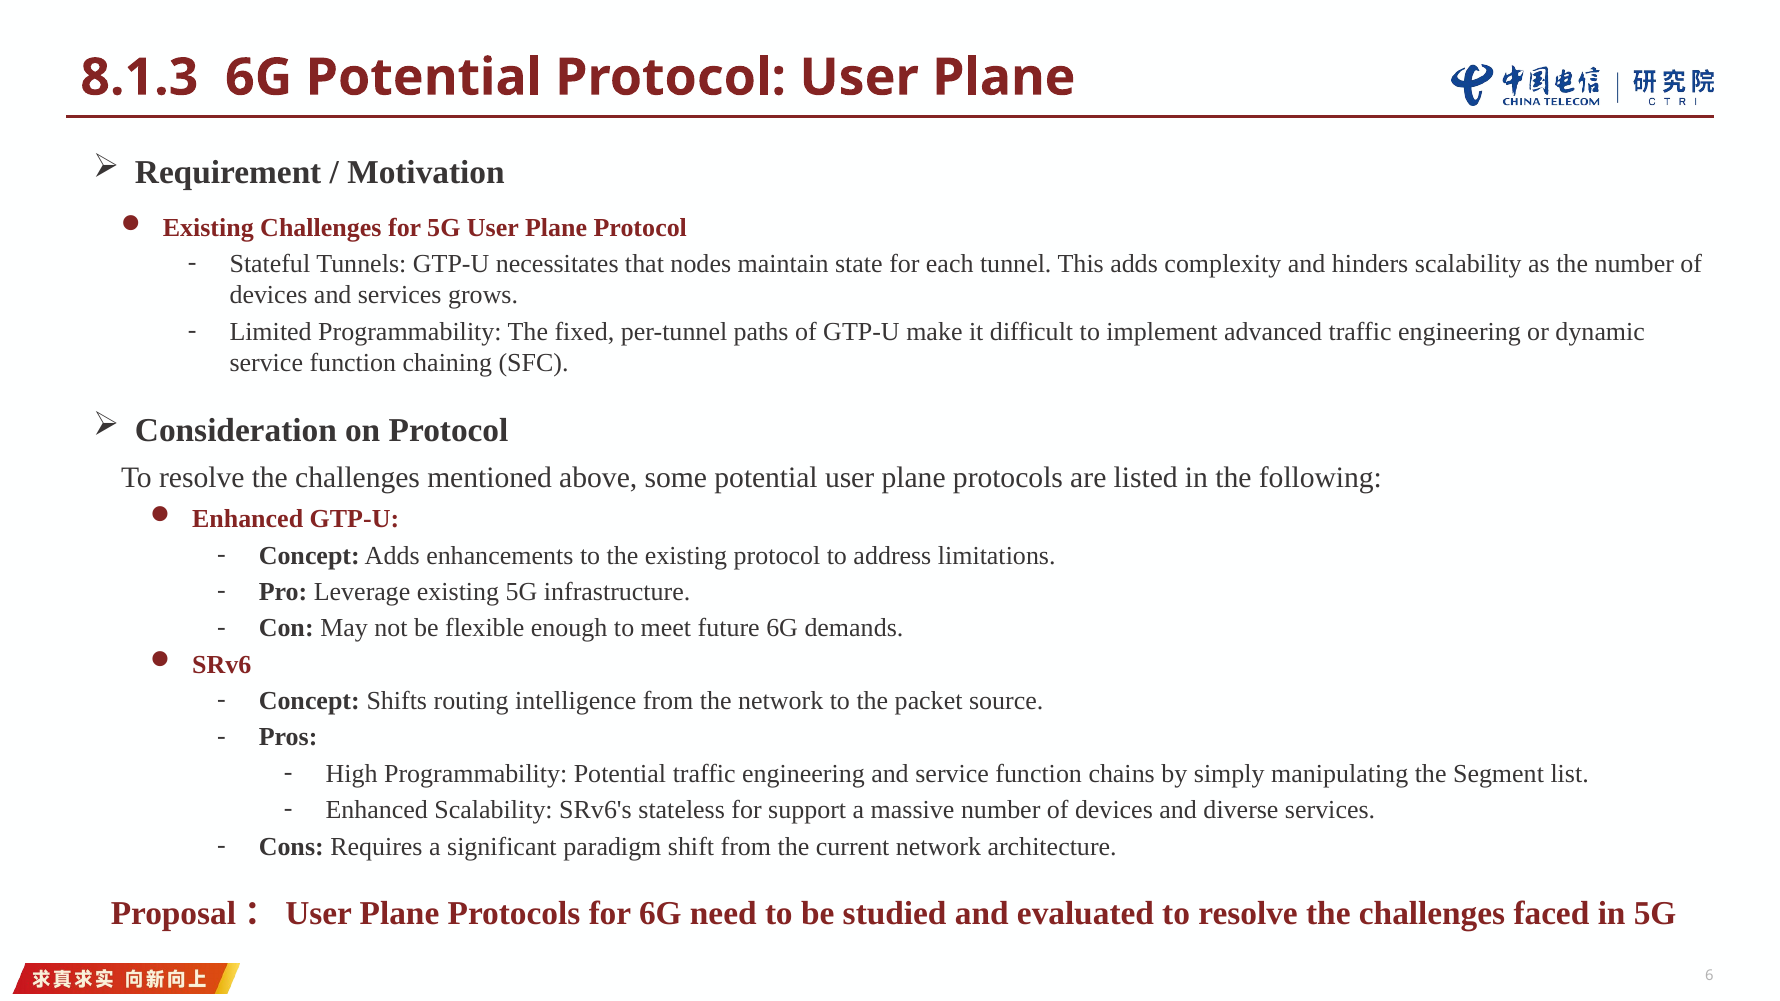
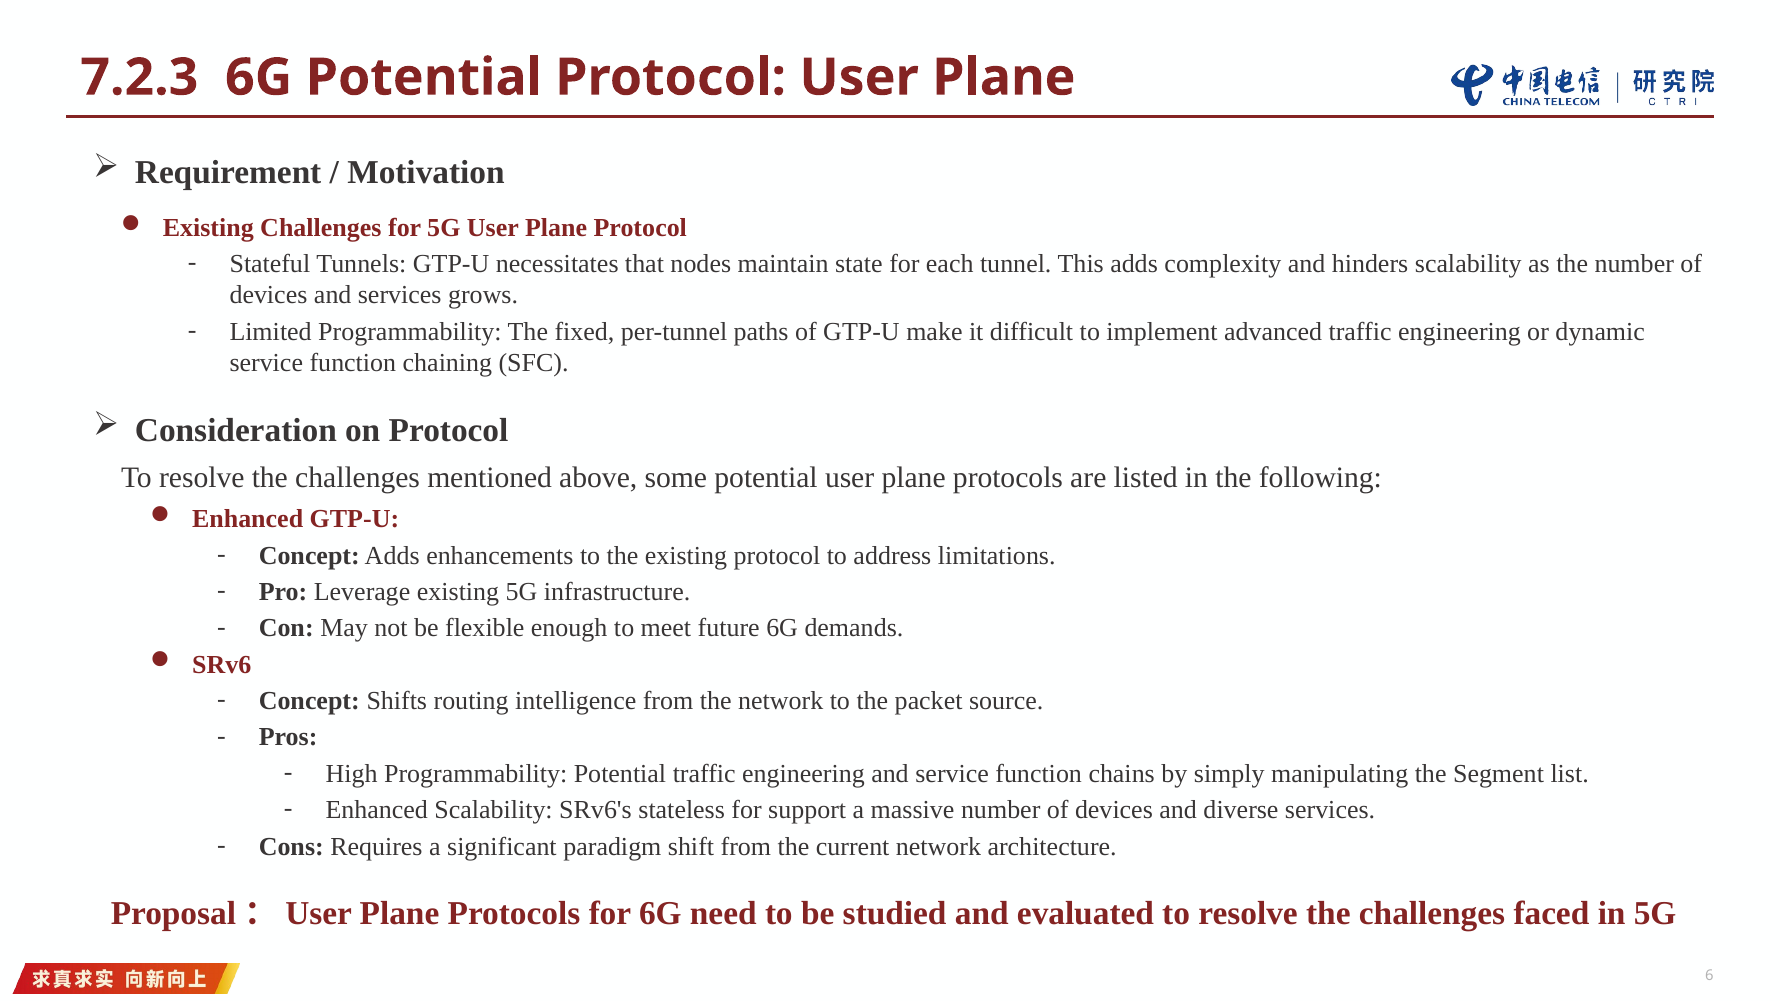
8.1.3: 8.1.3 -> 7.2.3 (139, 78)
